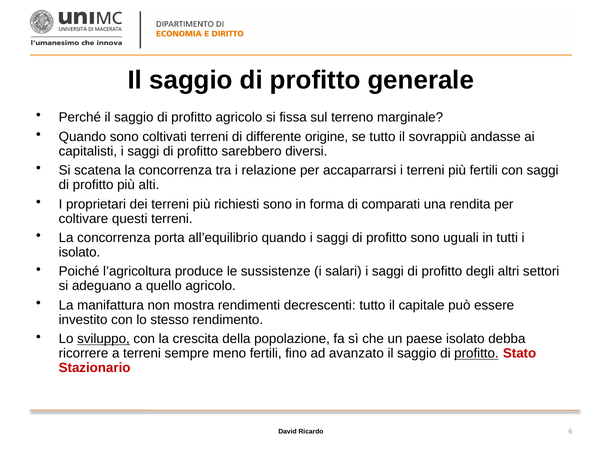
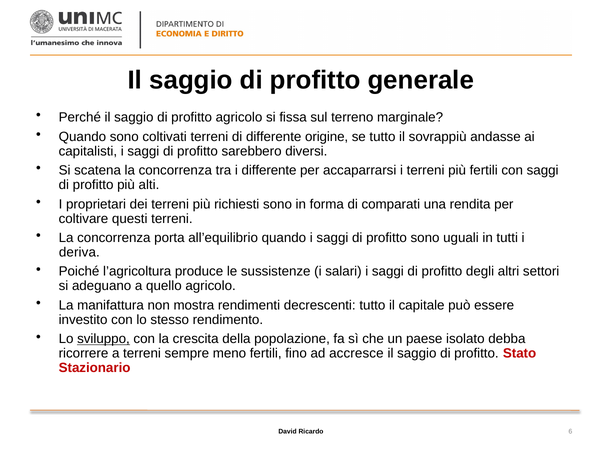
i relazione: relazione -> differente (269, 170)
isolato: isolato -> deriva (79, 252)
avanzato: avanzato -> accresce (356, 353)
profitto underline: present -> none (476, 353)
